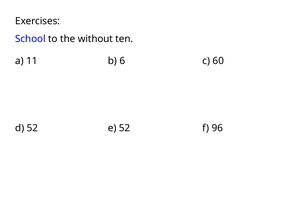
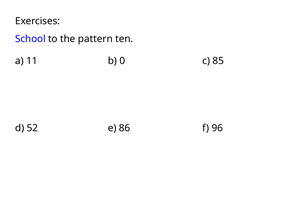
without: without -> pattern (95, 39)
6: 6 -> 0 (122, 61)
60: 60 -> 85 (218, 61)
e 52: 52 -> 86 (125, 128)
